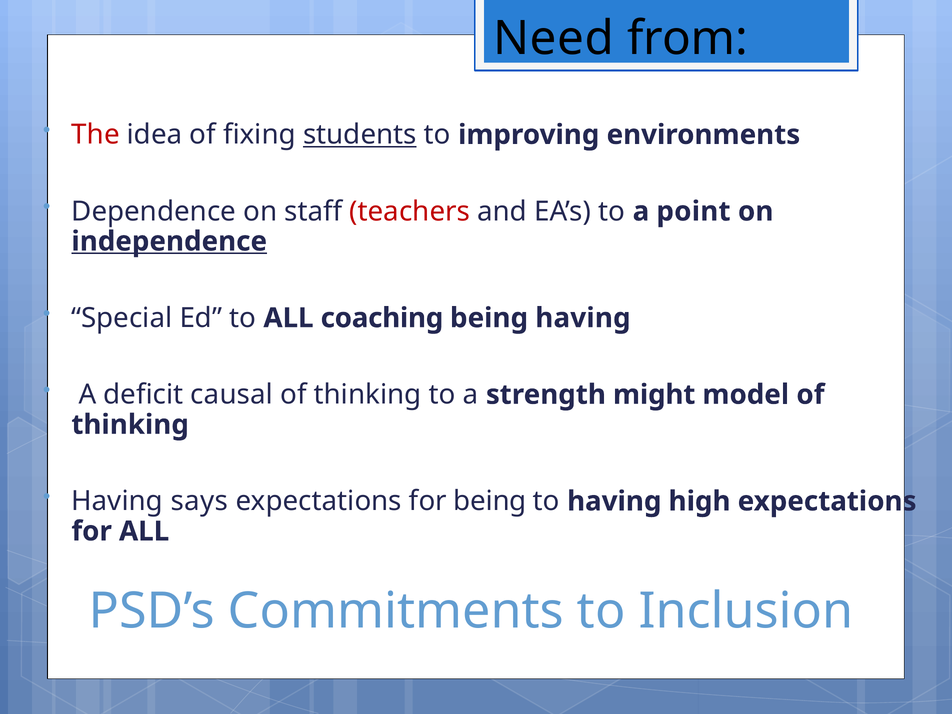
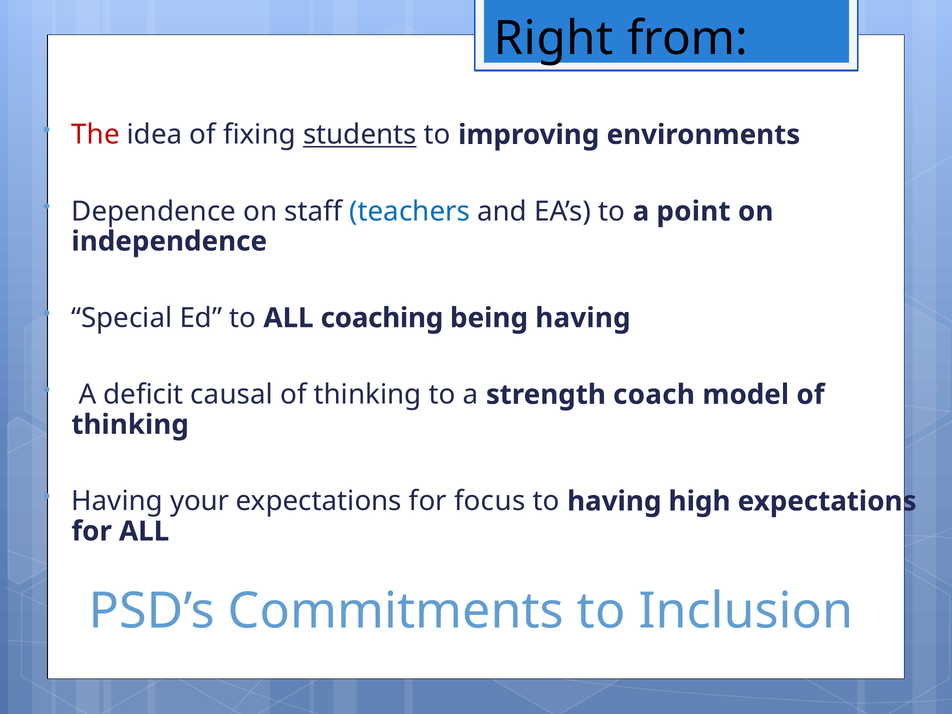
Need: Need -> Right (554, 39)
teachers colour: red -> blue (410, 211)
independence underline: present -> none (169, 241)
might: might -> coach (654, 395)
says: says -> your (200, 501)
for being: being -> focus (490, 501)
